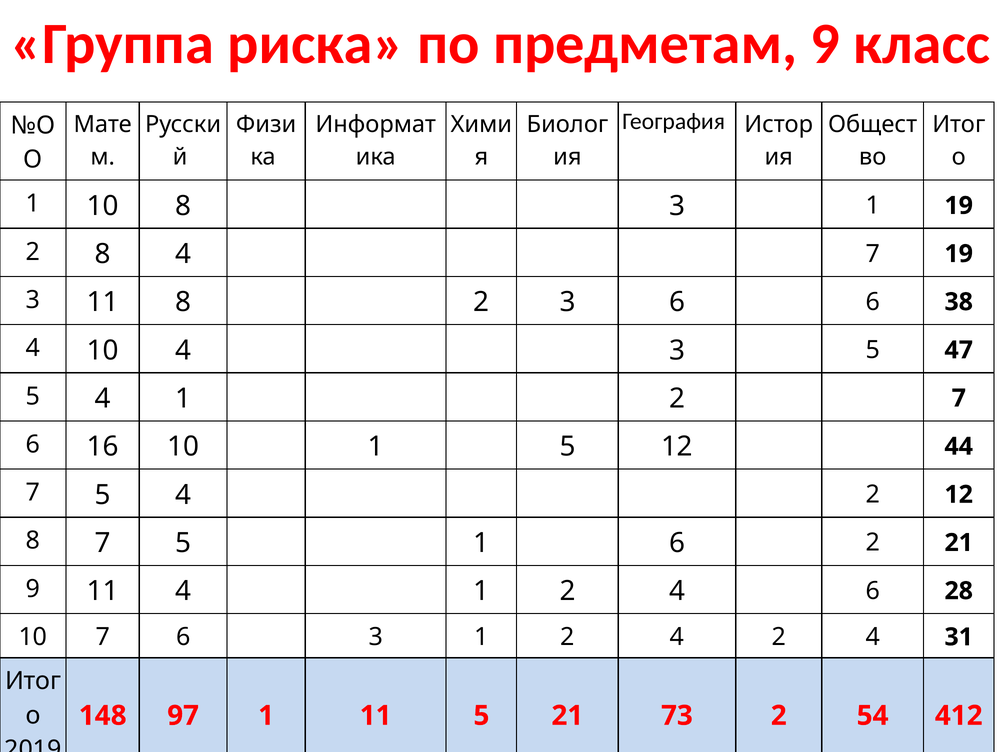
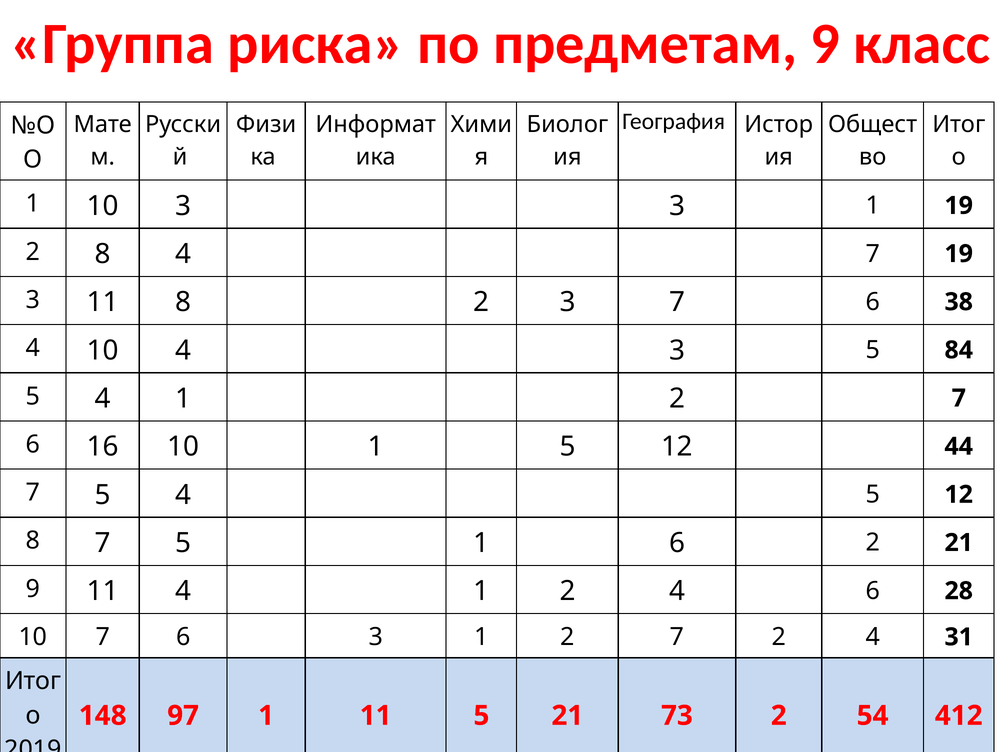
10 8: 8 -> 3 (183, 206)
3 6: 6 -> 7 (677, 302)
47: 47 -> 84 (959, 350)
5 4 2: 2 -> 5 (873, 494)
3 1 2 4: 4 -> 7 (677, 637)
